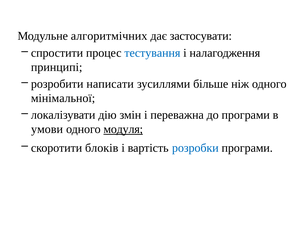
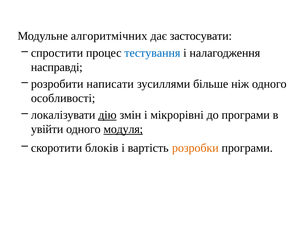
принципі: принципі -> насправді (57, 67)
мінімальної: мінімальної -> особливості (63, 98)
дію underline: none -> present (107, 115)
переважна: переважна -> мікрорівні (177, 115)
умови: умови -> увійти (47, 129)
розробки colour: blue -> orange (195, 148)
